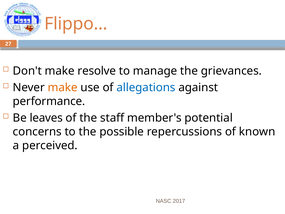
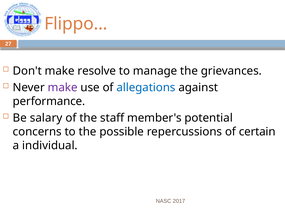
make colour: orange -> purple (63, 87)
leaves: leaves -> salary (46, 118)
known: known -> certain (257, 131)
perceived: perceived -> individual (50, 145)
